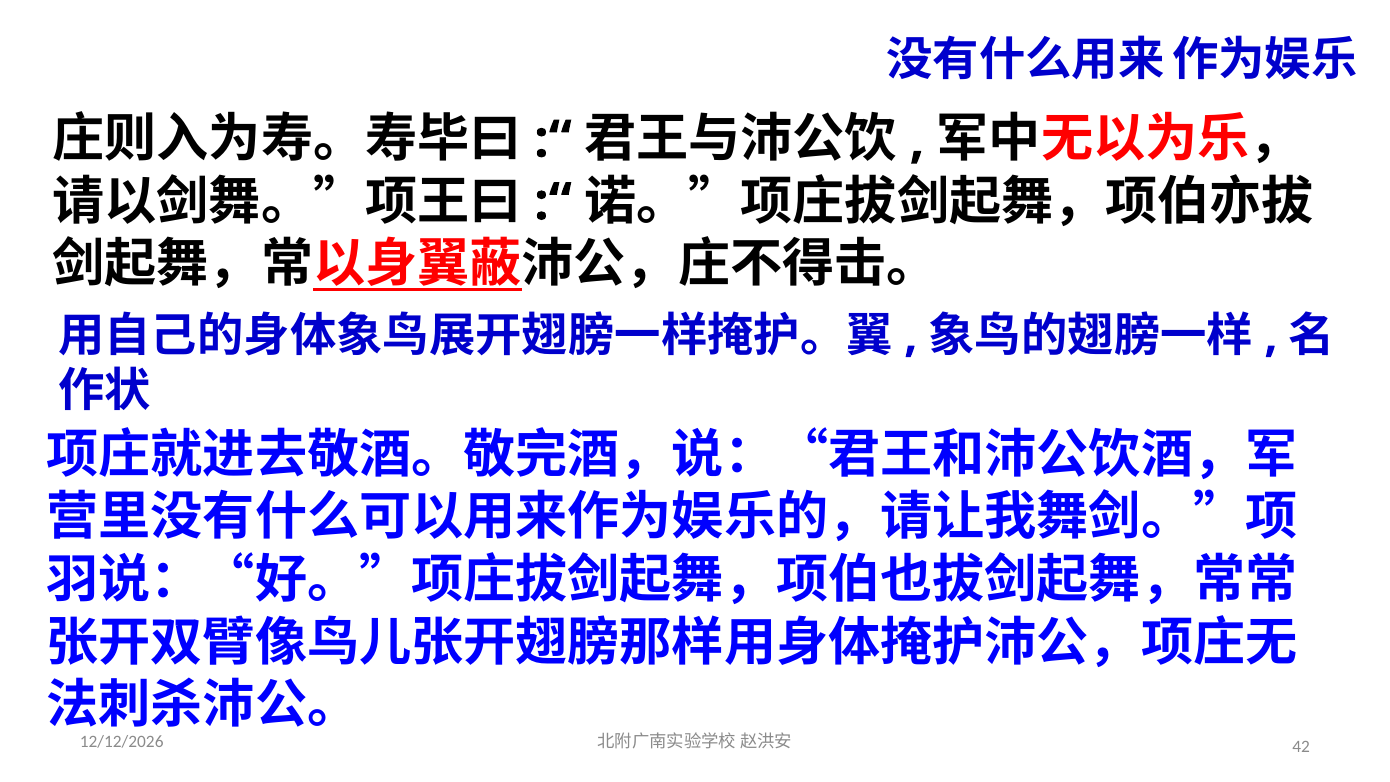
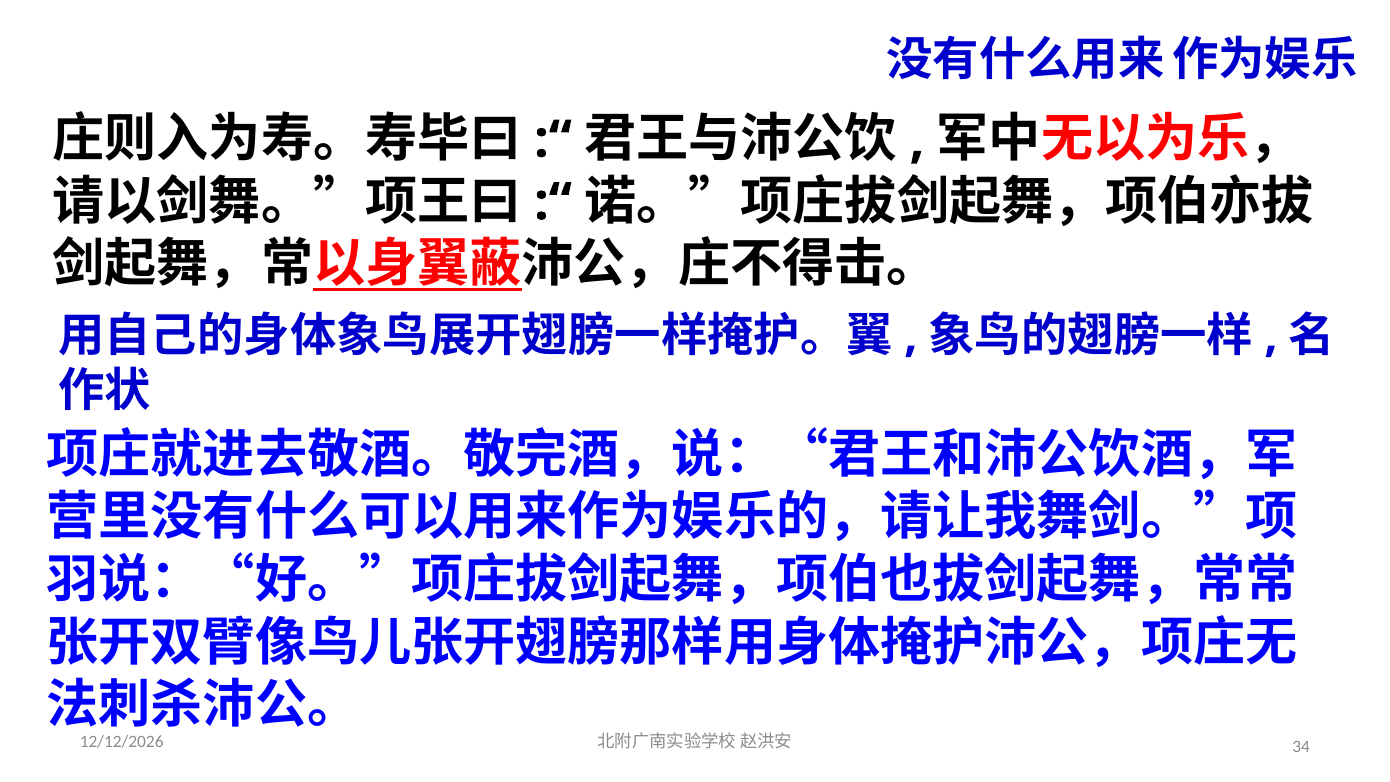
42: 42 -> 34 (1301, 747)
